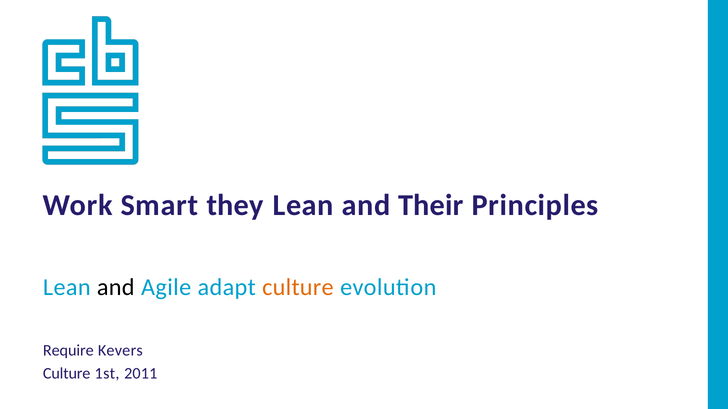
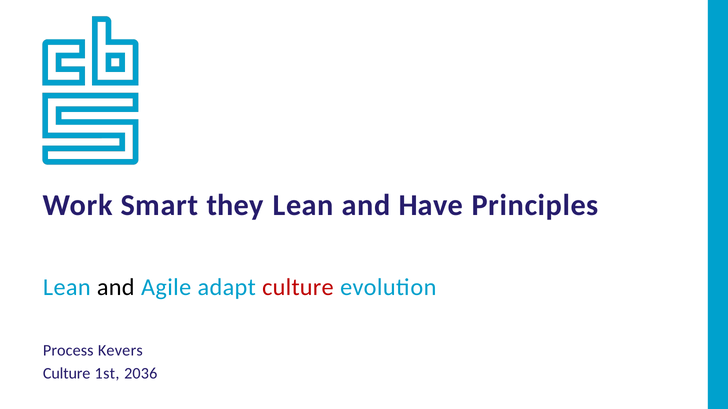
Their: Their -> Have (431, 206)
culture colour: orange -> red (298, 288)
Require: Require -> Process (68, 351)
2011: 2011 -> 2036 (141, 374)
